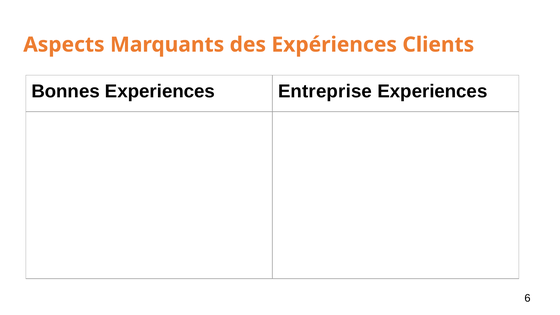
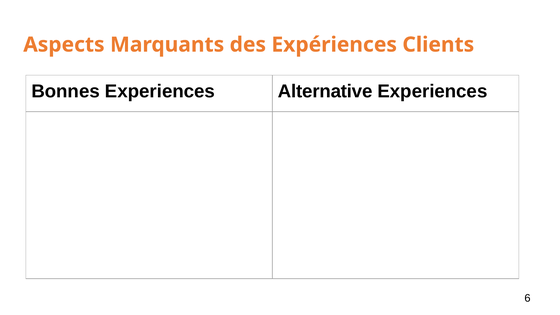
Entreprise: Entreprise -> Alternative (325, 91)
